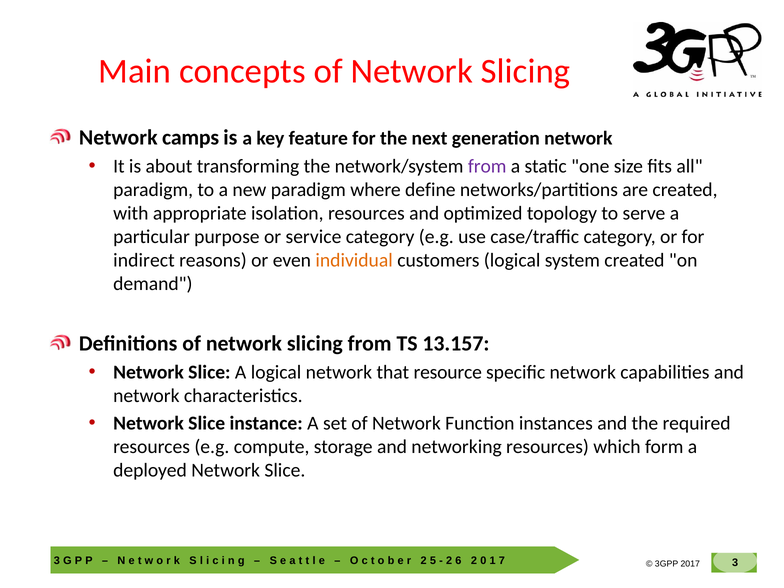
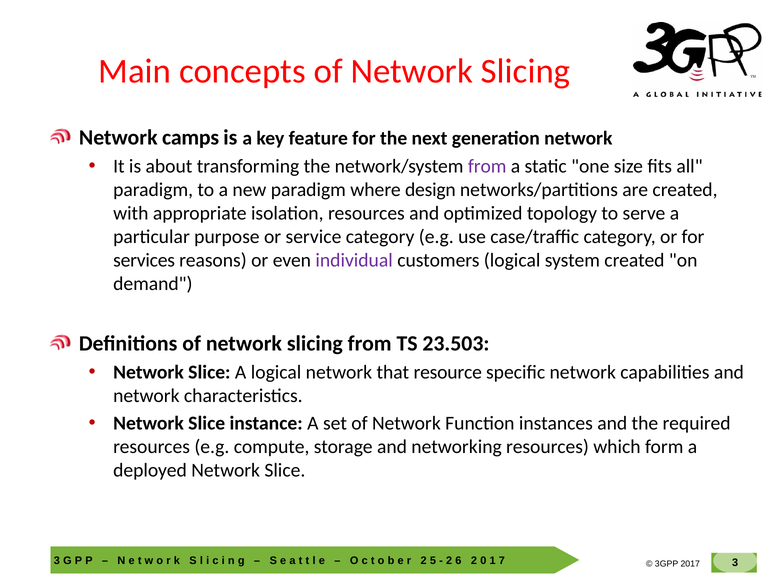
define: define -> design (430, 190)
indirect: indirect -> services (144, 260)
individual colour: orange -> purple (354, 260)
13.157: 13.157 -> 23.503 (456, 344)
